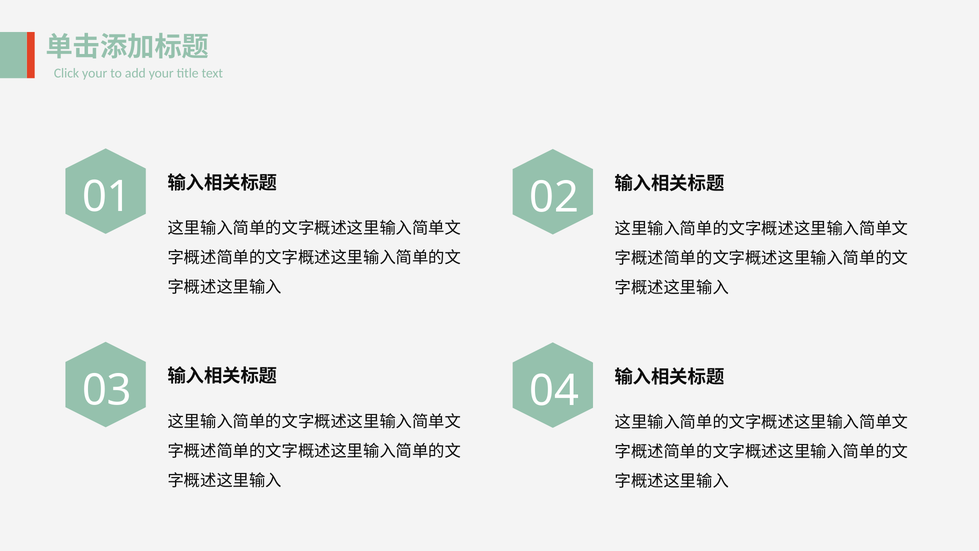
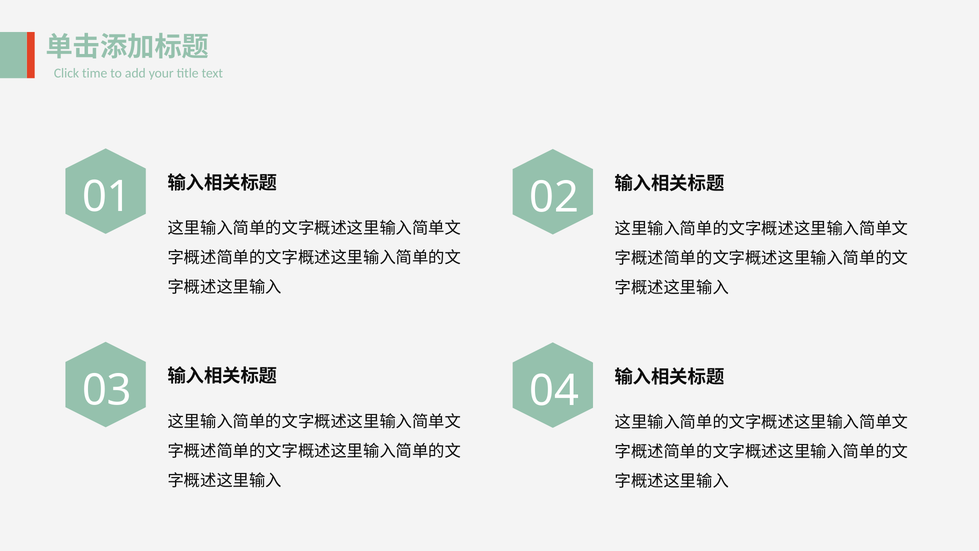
Click your: your -> time (95, 73)
